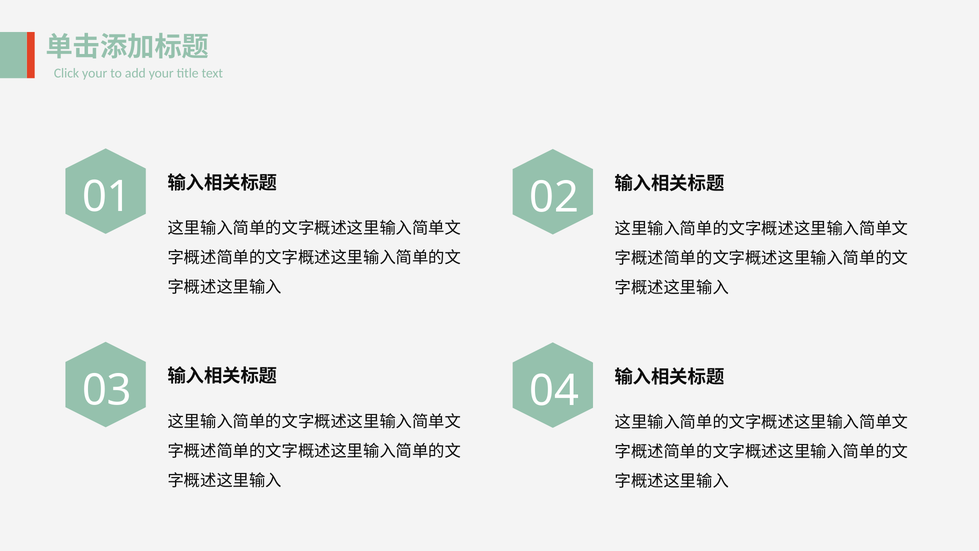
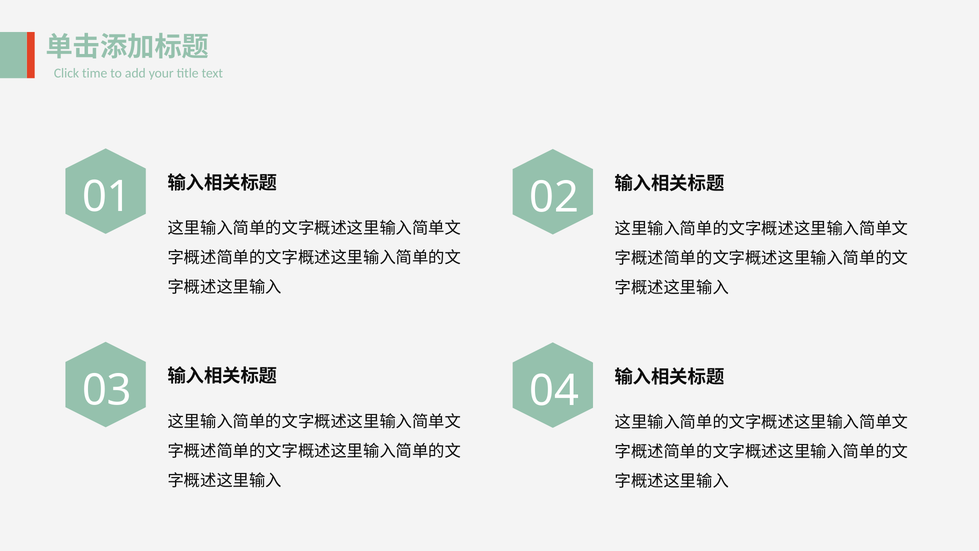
Click your: your -> time (95, 73)
